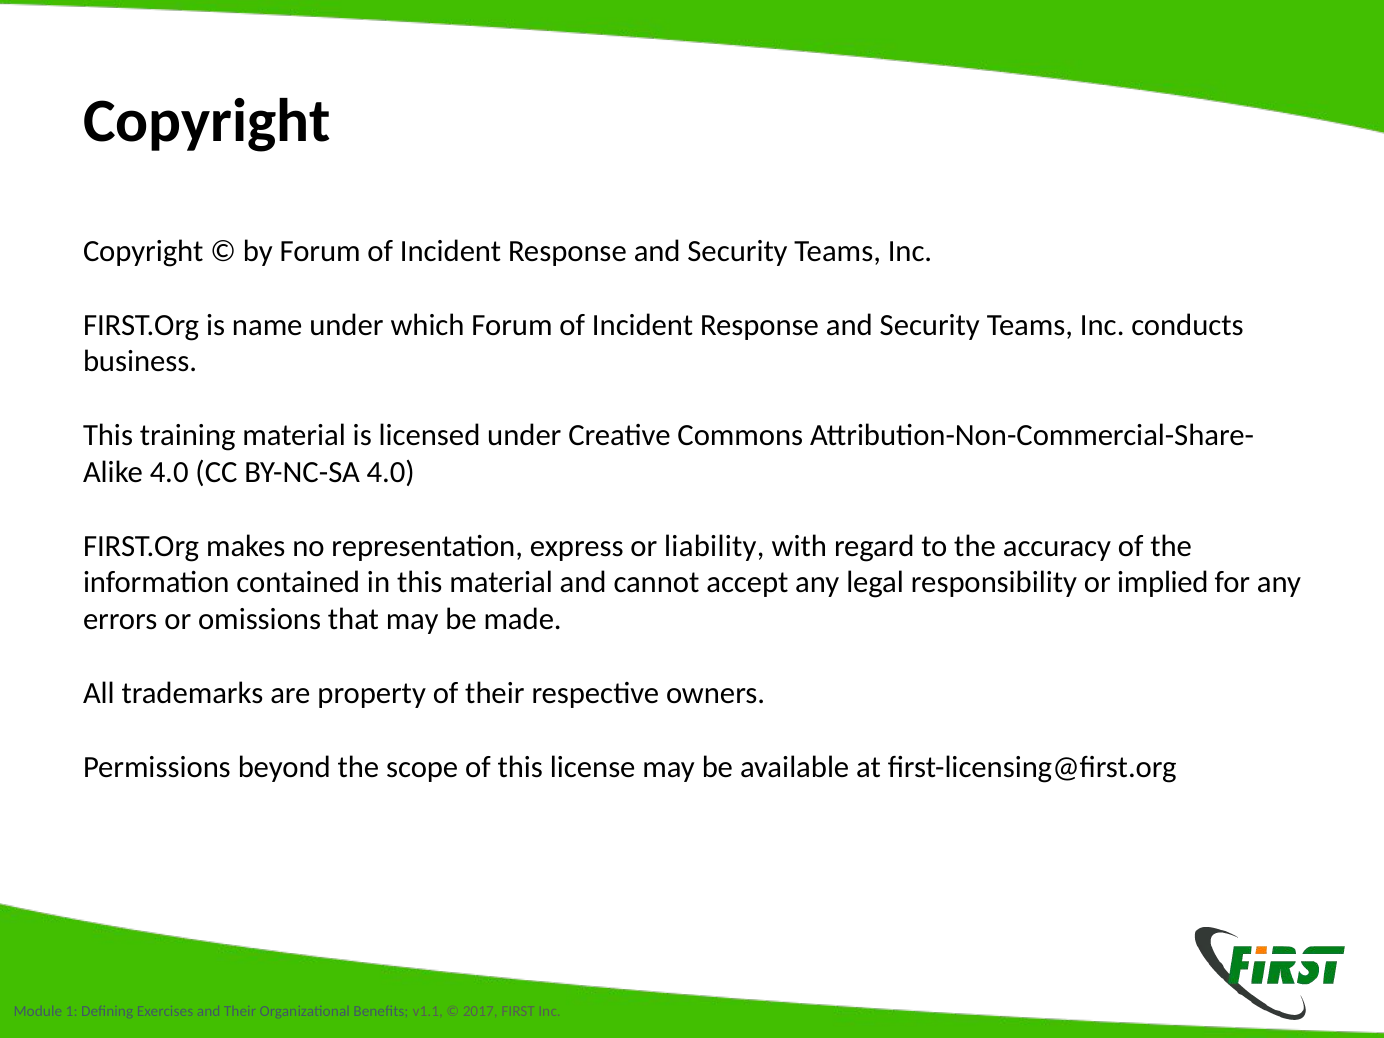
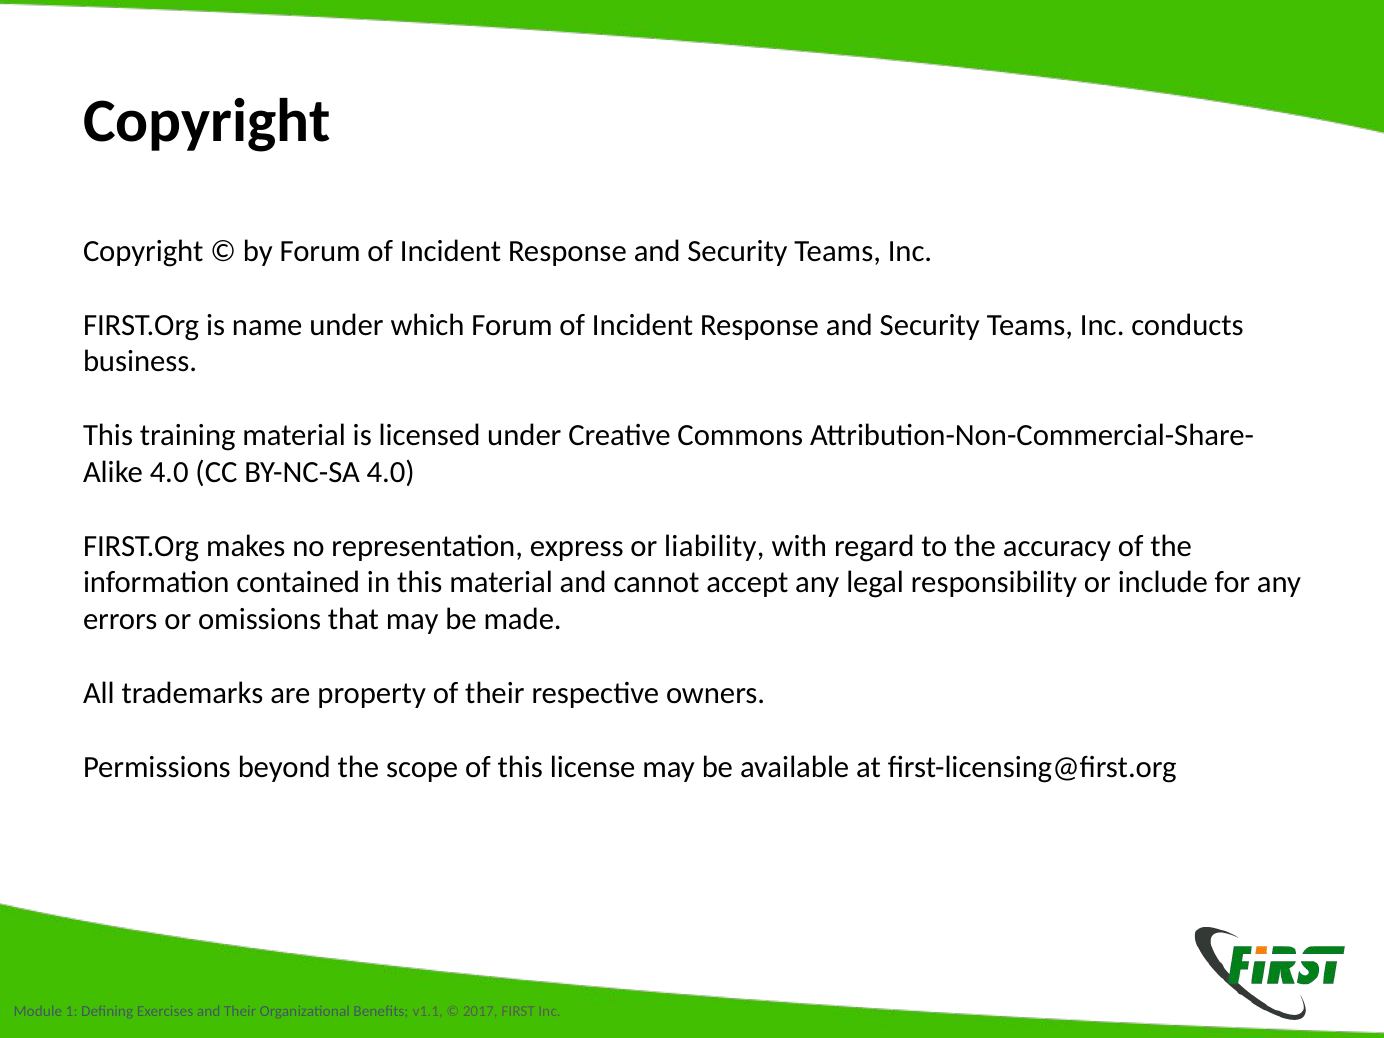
implied: implied -> include (1163, 583)
